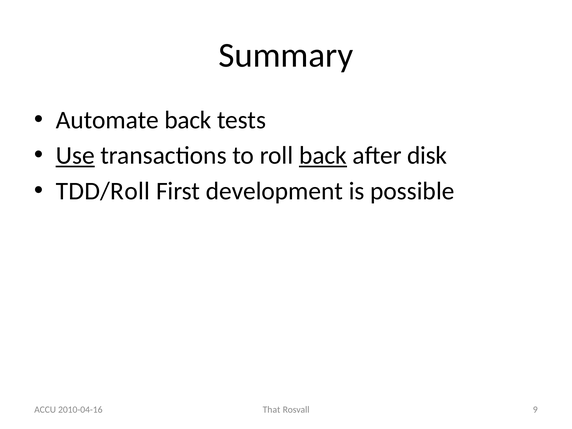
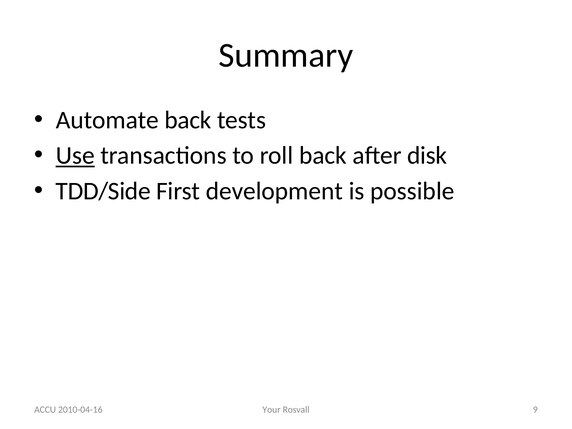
back underline: present -> none (323, 156)
TDD/Roll: TDD/Roll -> TDD/Side (103, 191)
That: That -> Your (272, 410)
